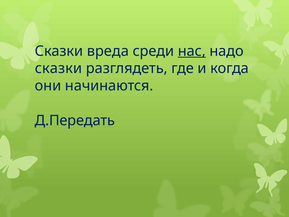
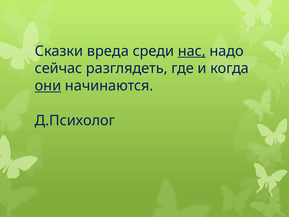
сказки: сказки -> сейчас (59, 68)
они underline: none -> present (48, 86)
Д.Передать: Д.Передать -> Д.Психолог (75, 120)
